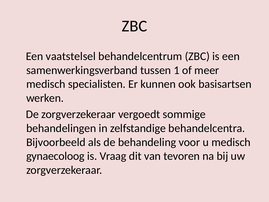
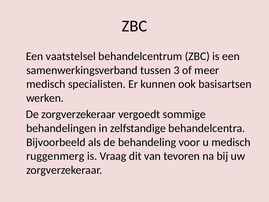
1: 1 -> 3 (177, 70)
gynaecoloog: gynaecoloog -> ruggenmerg (55, 156)
